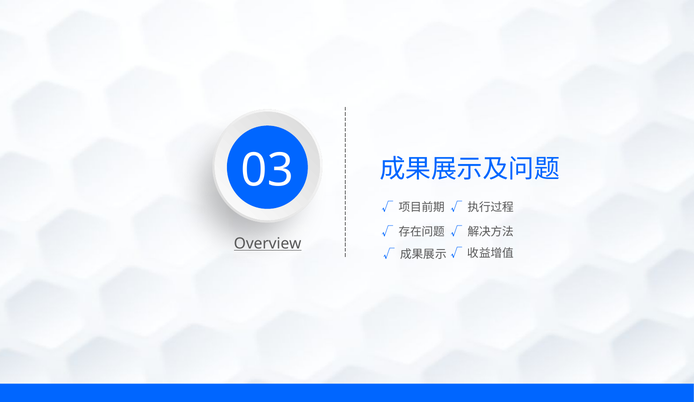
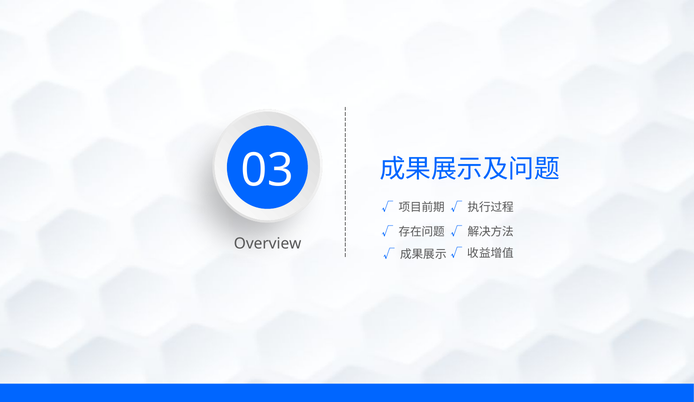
Overview underline: present -> none (268, 243)
